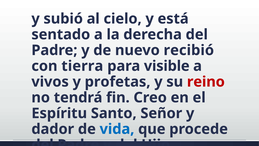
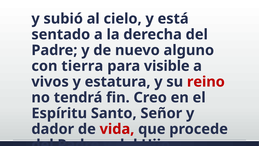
recibió: recibió -> alguno (189, 50)
profetas: profetas -> estatura (118, 82)
vida colour: blue -> red (117, 129)
